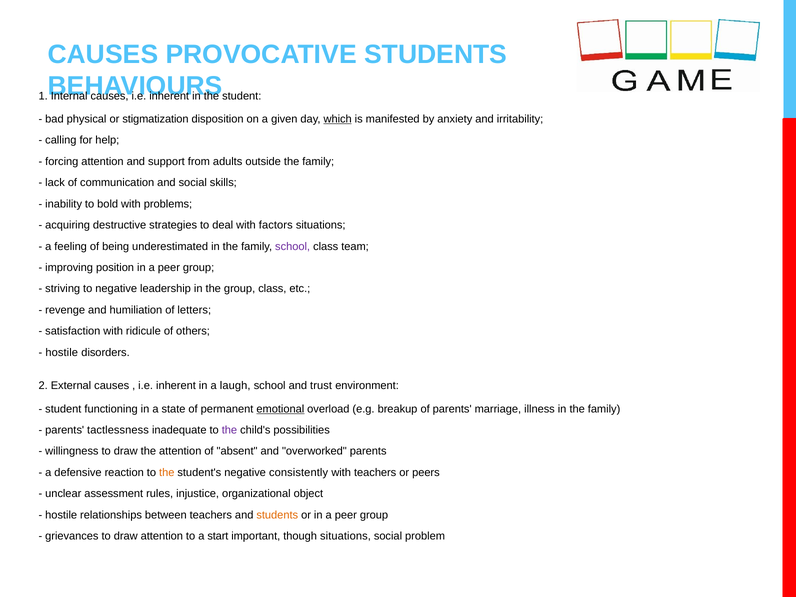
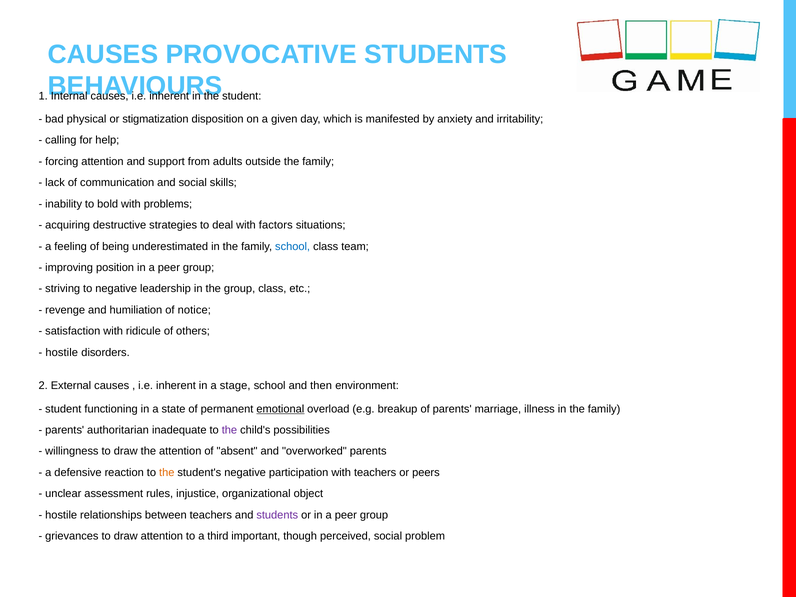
which underline: present -> none (338, 119)
school colour: purple -> blue (293, 246)
letters: letters -> notice (194, 310)
laugh: laugh -> stage (235, 386)
trust: trust -> then (321, 386)
tactlessness: tactlessness -> authoritarian (118, 430)
consistently: consistently -> participation (299, 473)
students colour: orange -> purple (277, 515)
start: start -> third (218, 536)
though situations: situations -> perceived (346, 536)
